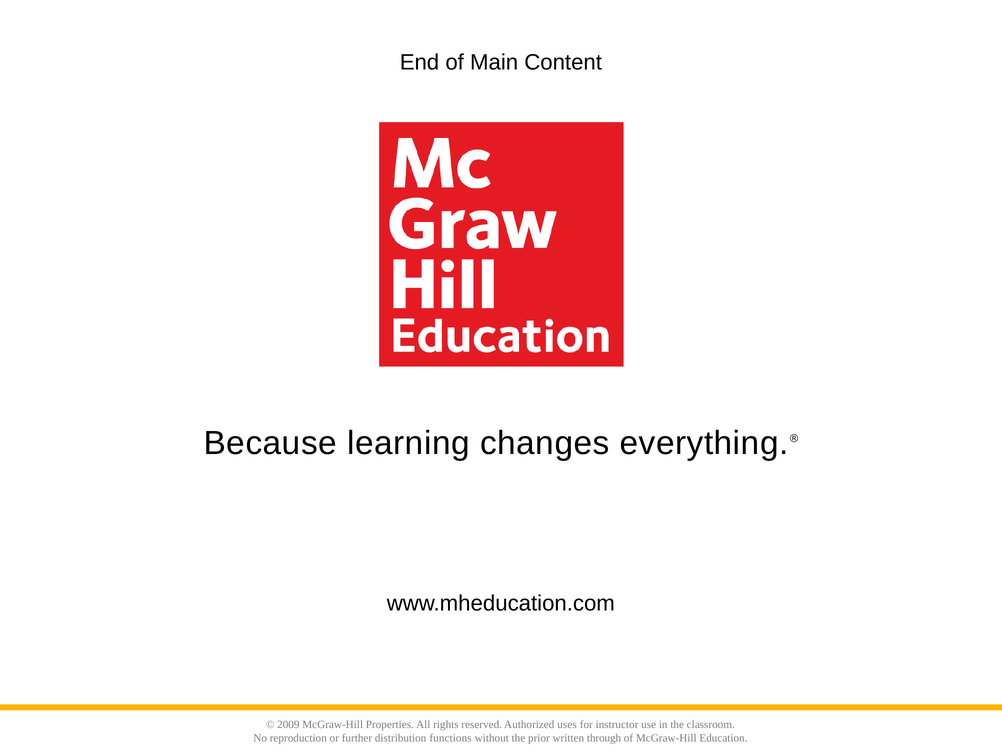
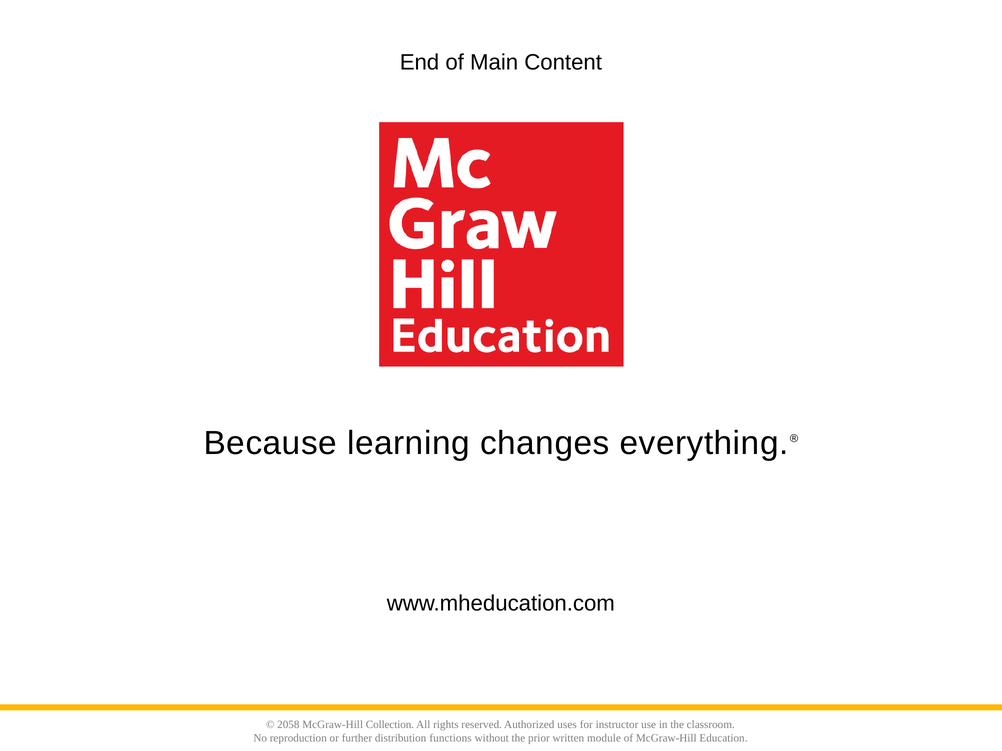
2009: 2009 -> 2058 (288, 725)
Properties: Properties -> Collection (390, 725)
through: through -> module (604, 739)
